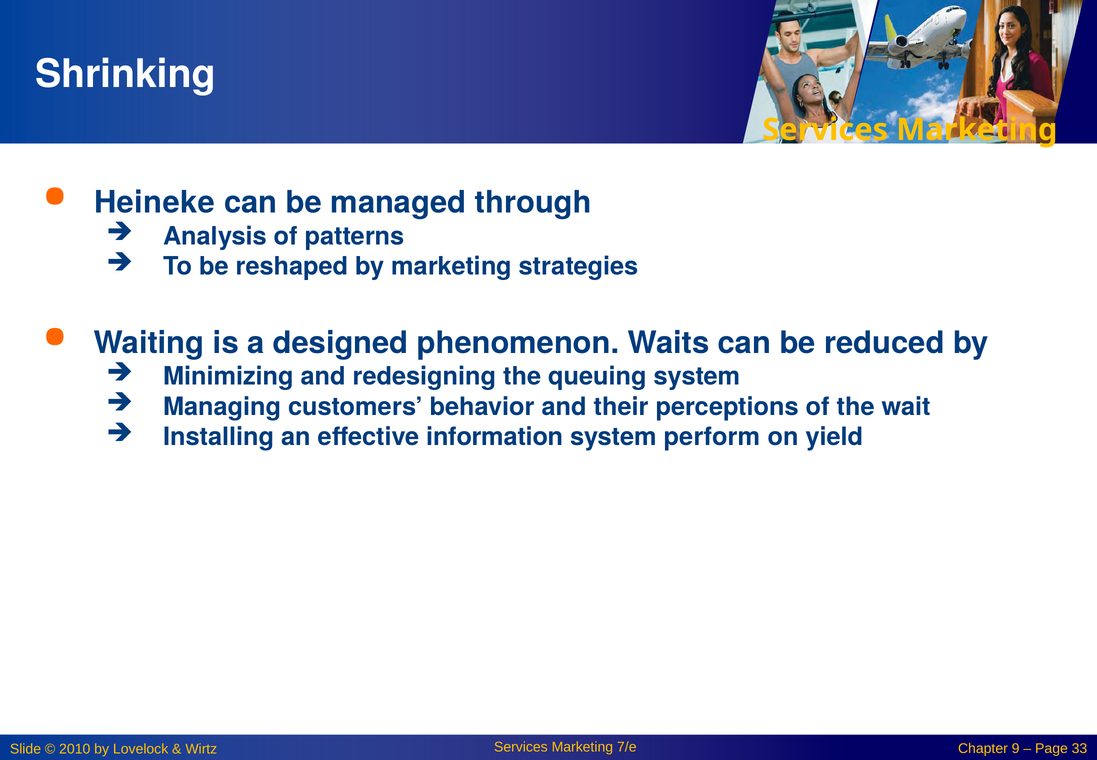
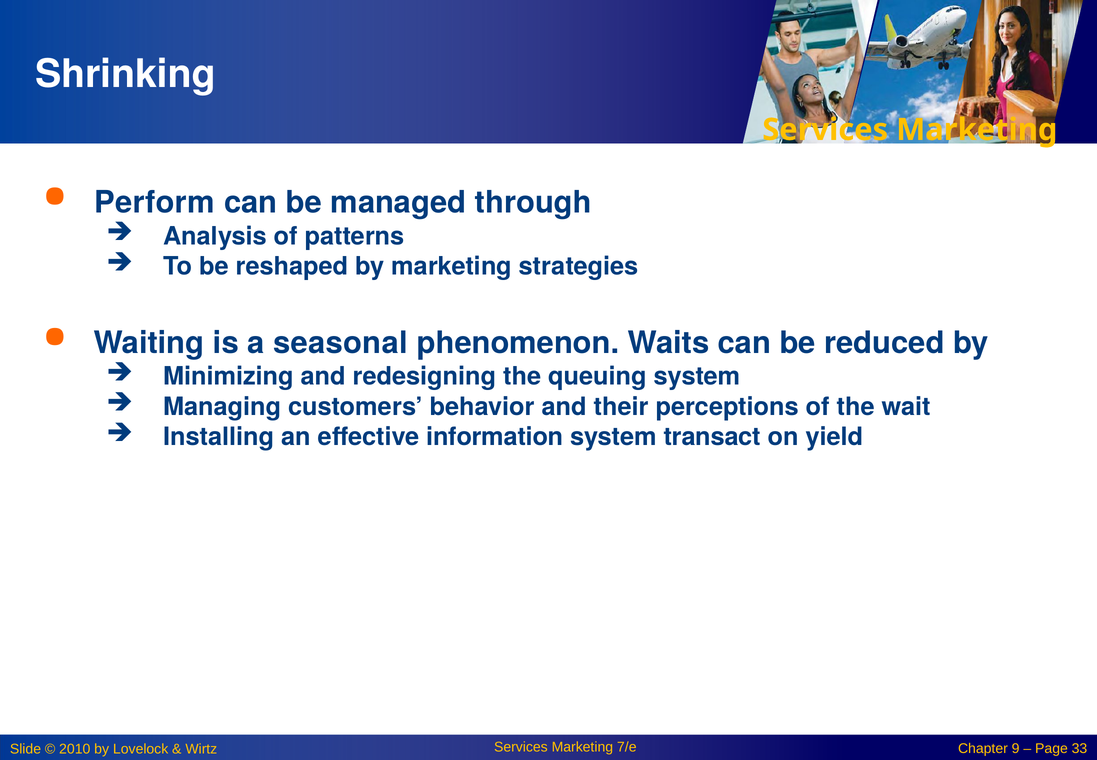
Heineke: Heineke -> Perform (155, 203)
designed: designed -> seasonal (340, 343)
perform: perform -> transact (712, 437)
